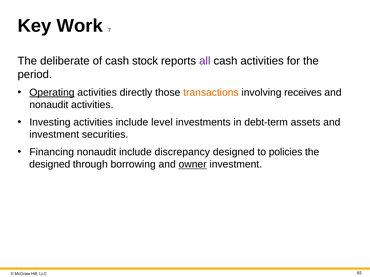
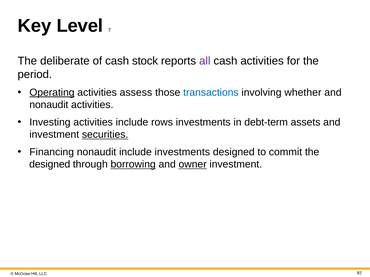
Work: Work -> Level (80, 26)
directly: directly -> assess (136, 93)
transactions colour: orange -> blue (211, 93)
receives: receives -> whether (303, 93)
level: level -> rows (162, 122)
securities underline: none -> present (105, 135)
include discrepancy: discrepancy -> investments (182, 152)
policies: policies -> commit (286, 152)
borrowing underline: none -> present (133, 165)
